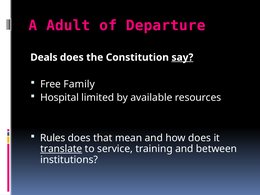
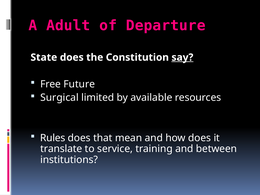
Deals: Deals -> State (44, 57)
Family: Family -> Future (79, 84)
Hospital: Hospital -> Surgical (59, 98)
translate underline: present -> none (61, 149)
